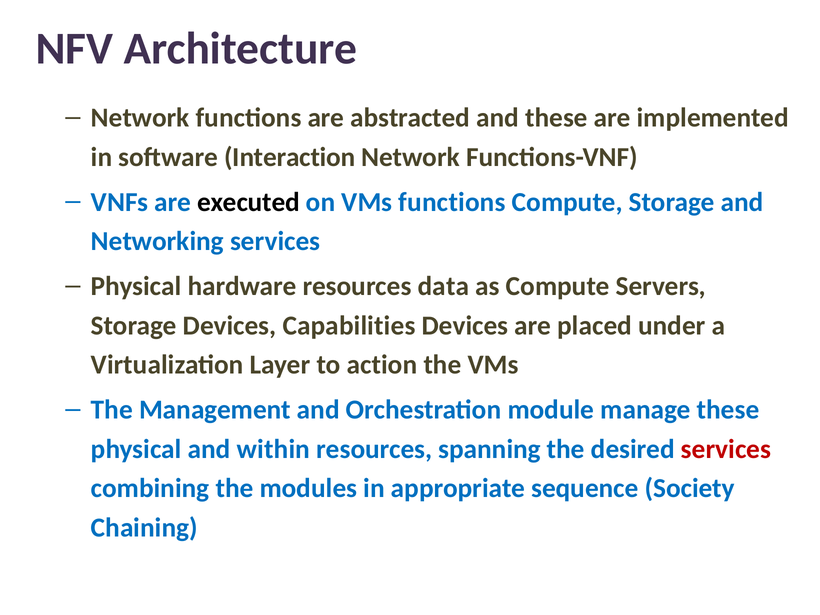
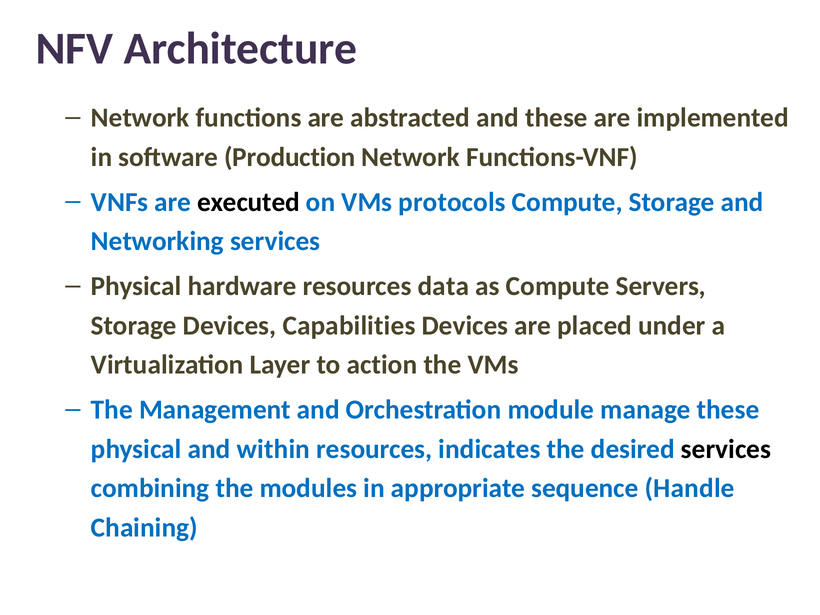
Interaction: Interaction -> Production (290, 157)
VMs functions: functions -> protocols (452, 202)
spanning: spanning -> indicates (490, 449)
services colour: red -> black (726, 449)
Society: Society -> Handle (690, 488)
